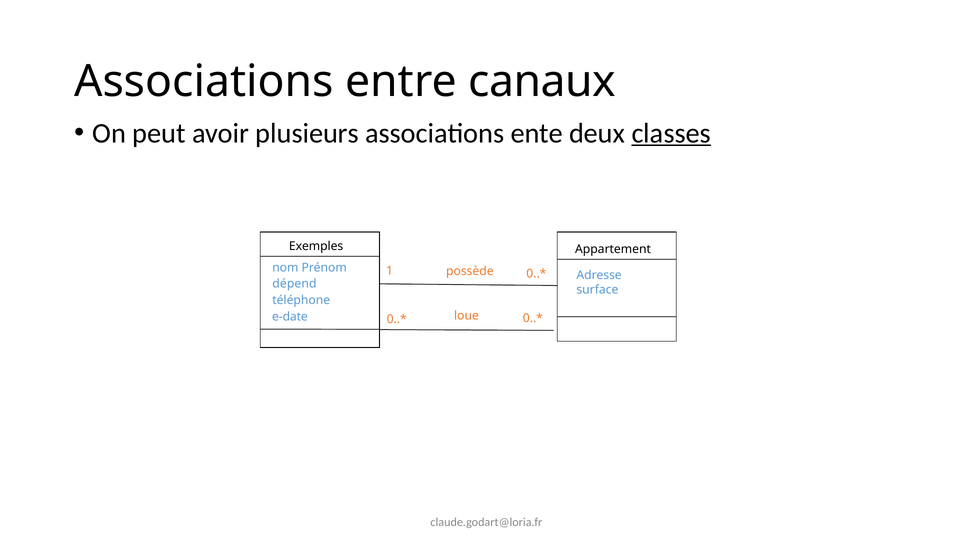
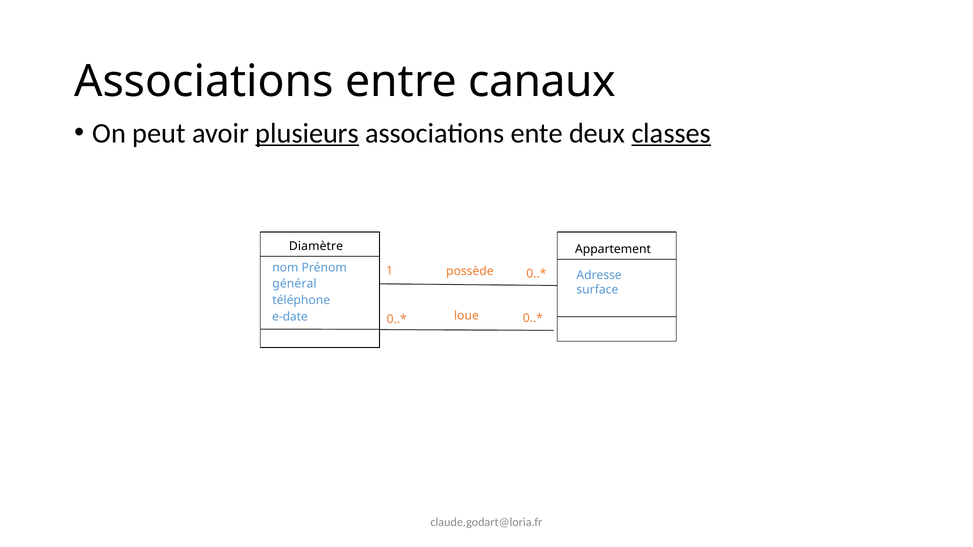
plusieurs underline: none -> present (307, 133)
Exemples: Exemples -> Diamètre (316, 246)
dépend: dépend -> général (294, 284)
